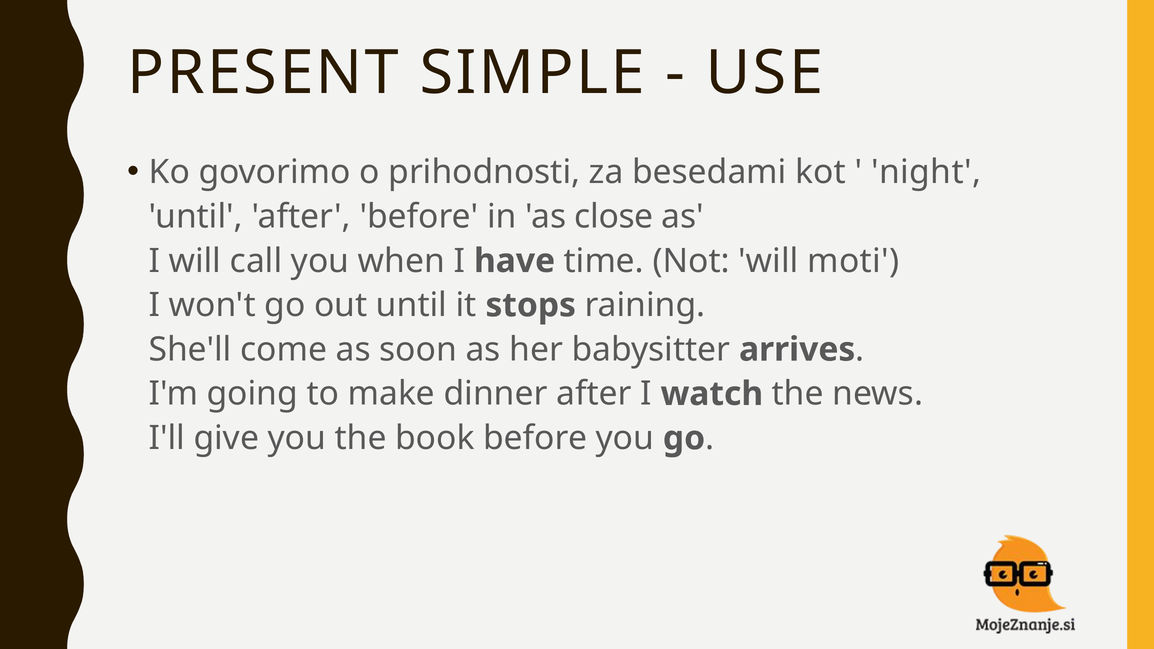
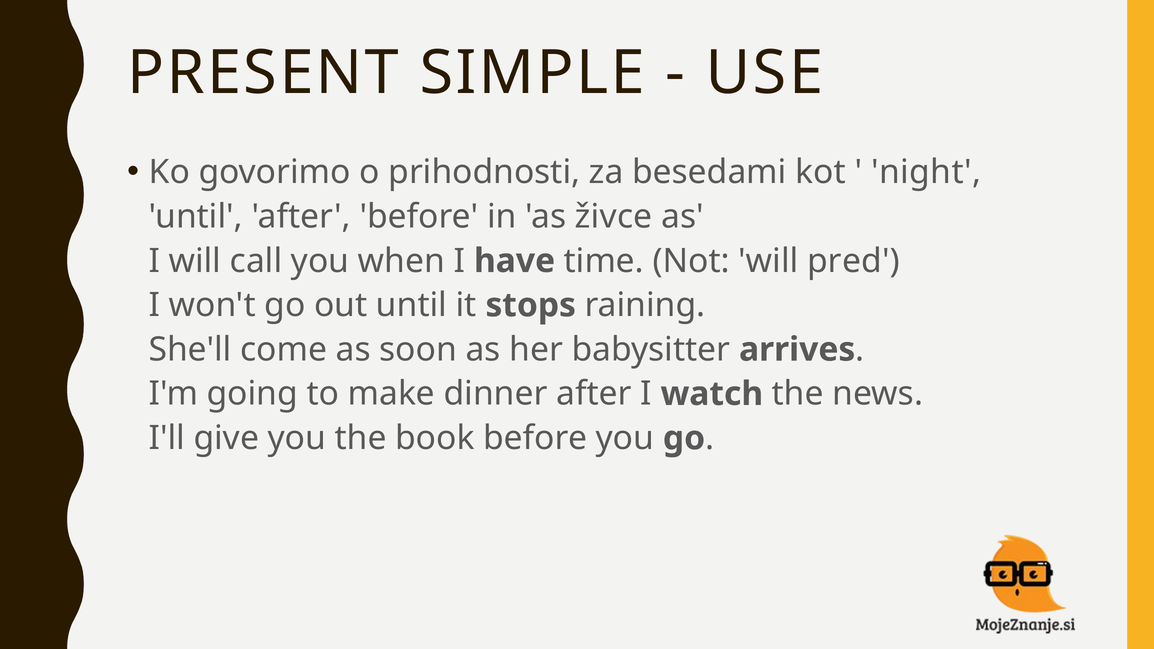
close: close -> živce (614, 217)
moti: moti -> pred (853, 261)
